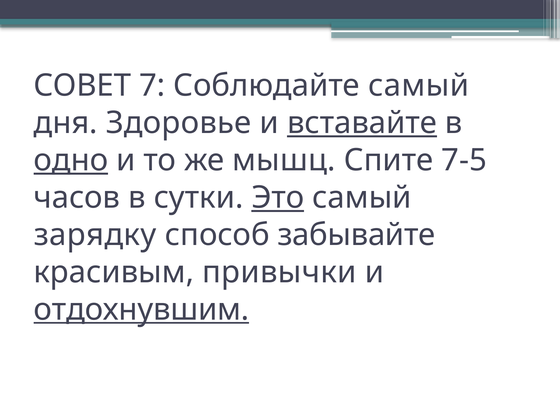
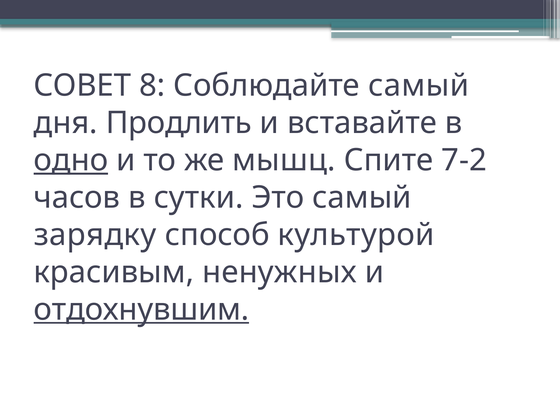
7: 7 -> 8 (152, 86)
Здоровье: Здоровье -> Продлить (179, 123)
вставайте underline: present -> none (362, 123)
7-5: 7-5 -> 7-2 (464, 160)
Это underline: present -> none (278, 198)
забывайте: забывайте -> культурой (356, 235)
привычки: привычки -> ненужных (279, 272)
